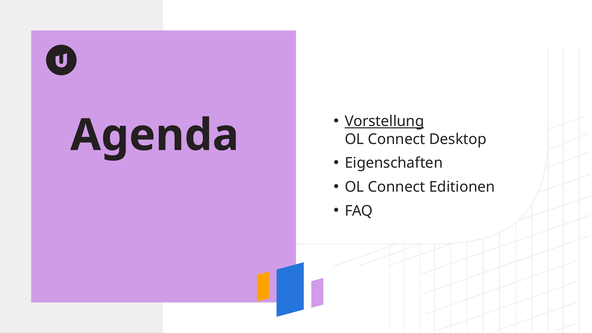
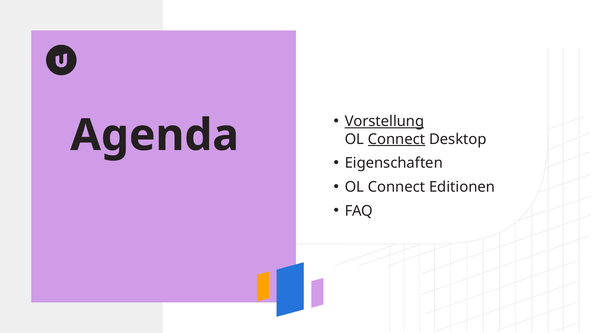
Connect underline: none -> present (397, 139)
